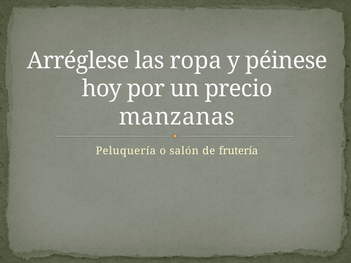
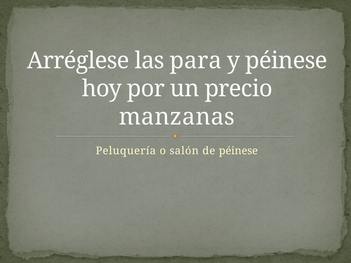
ropa: ropa -> para (196, 61)
de frutería: frutería -> péinese (238, 151)
